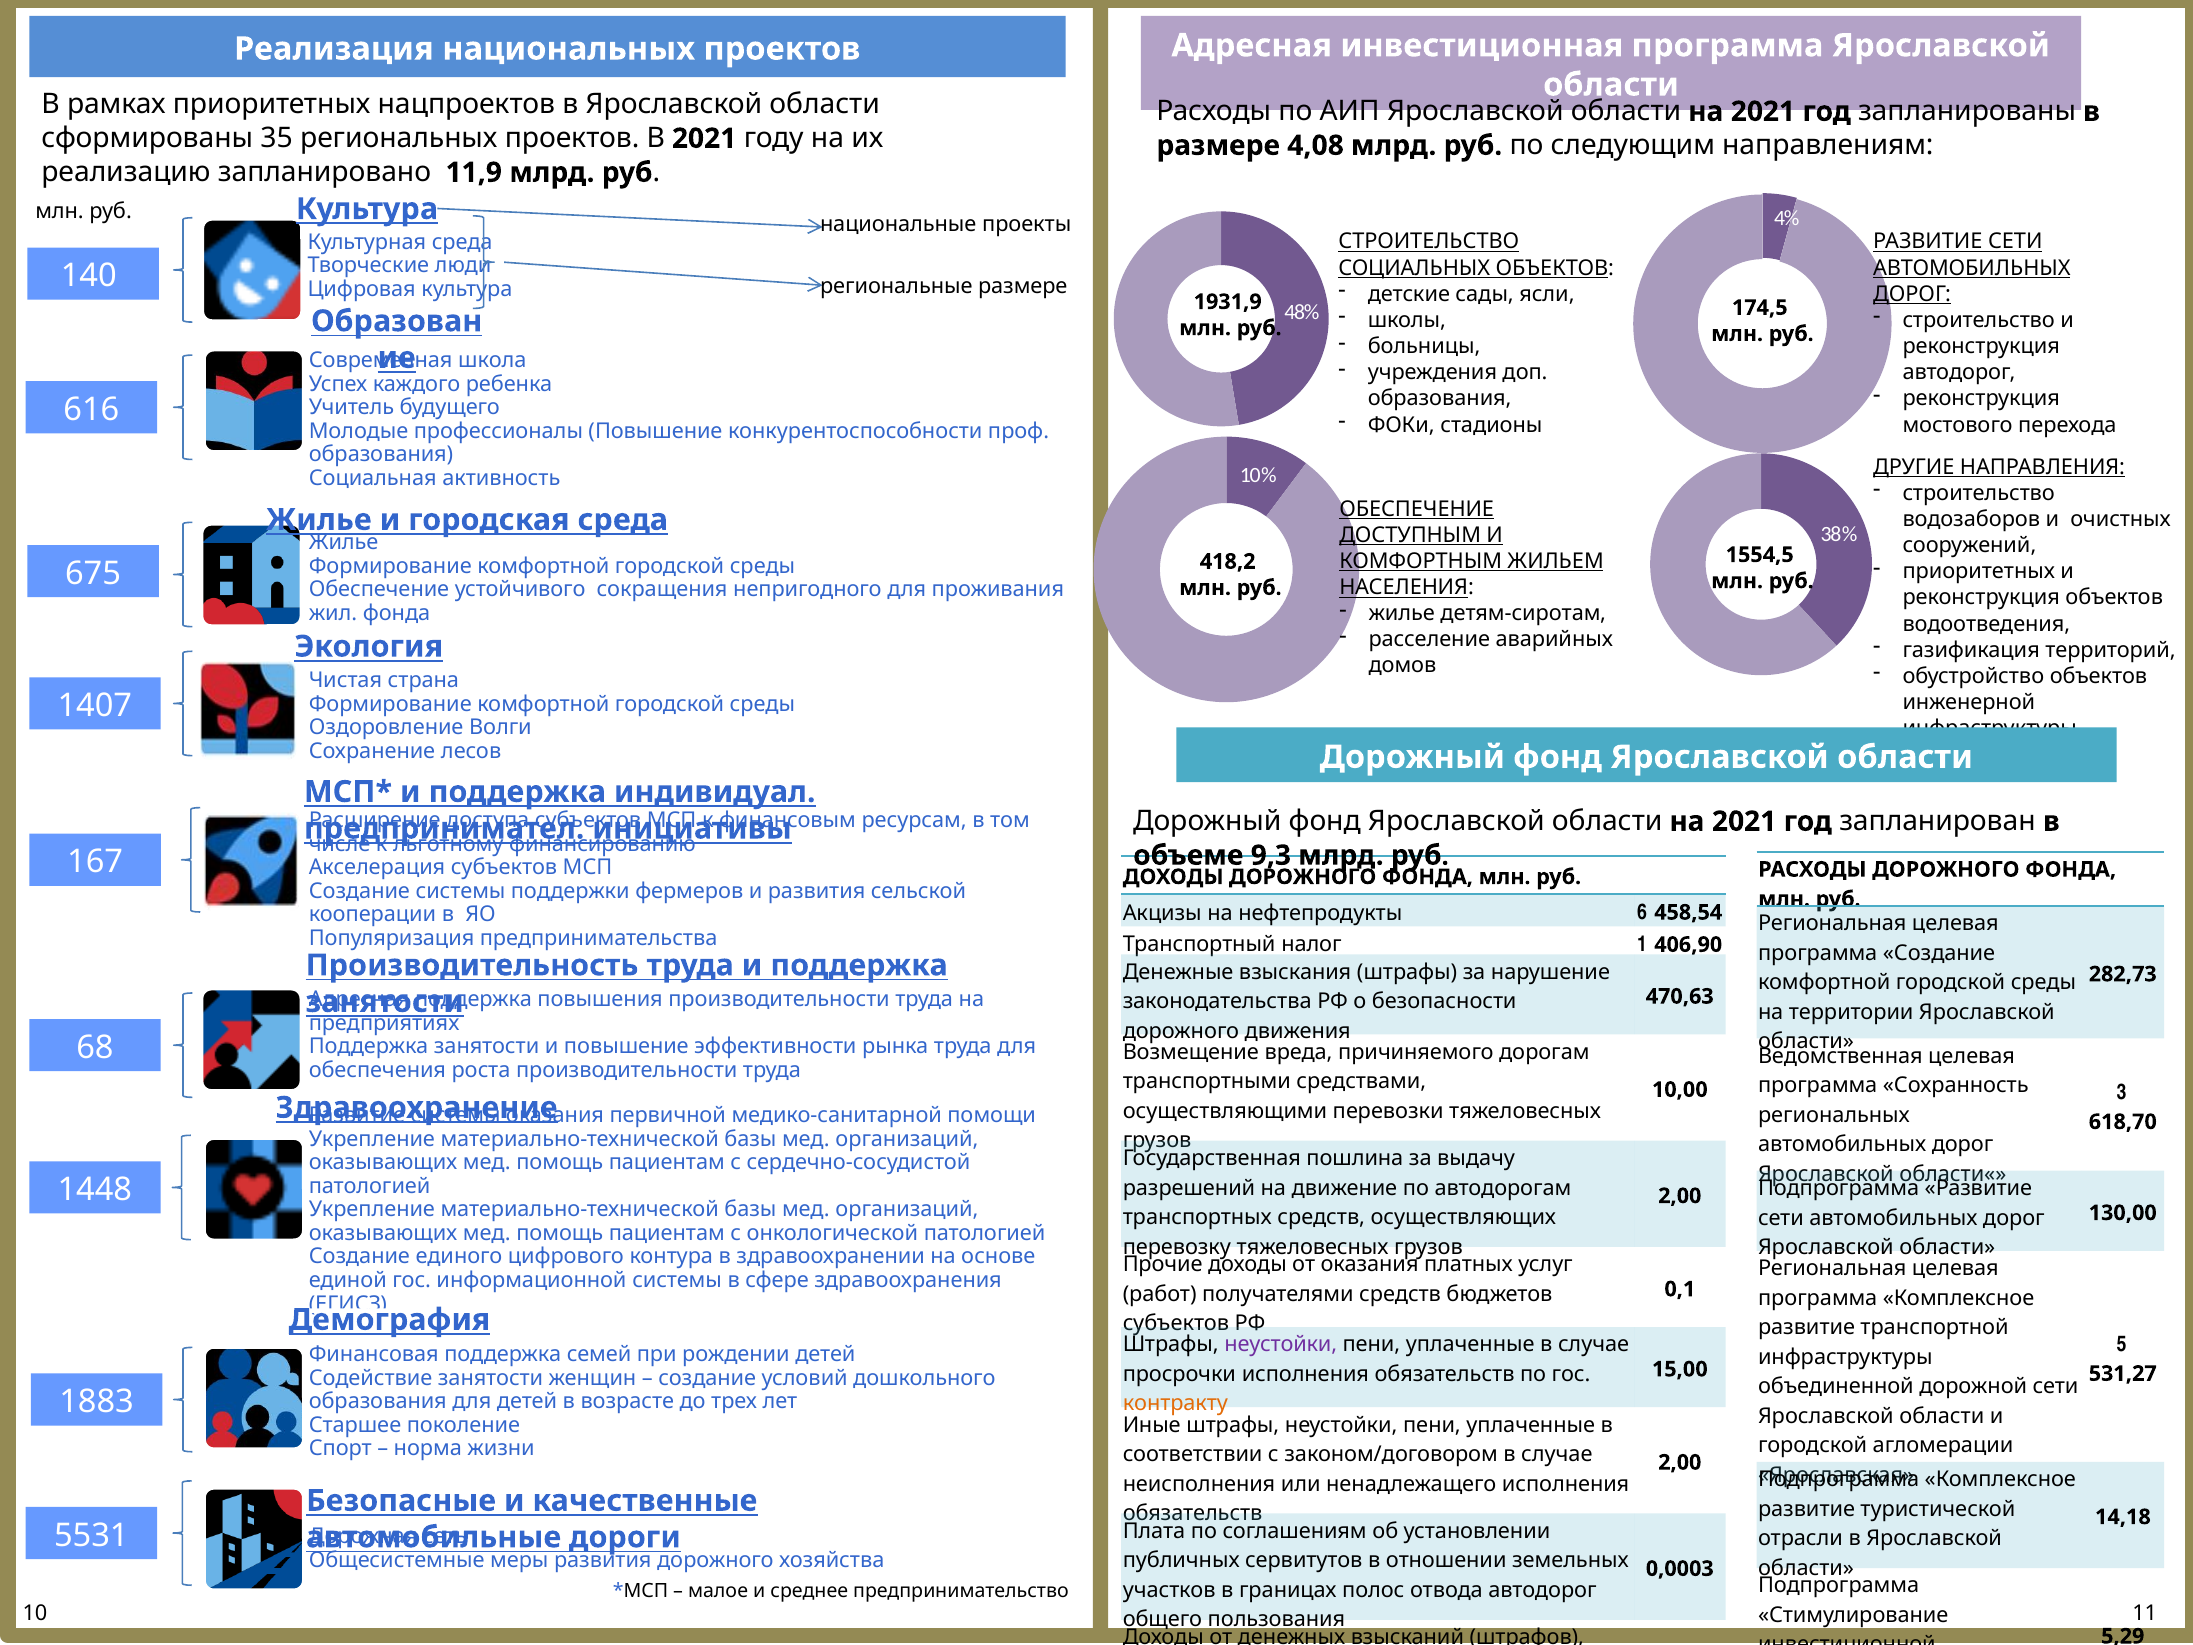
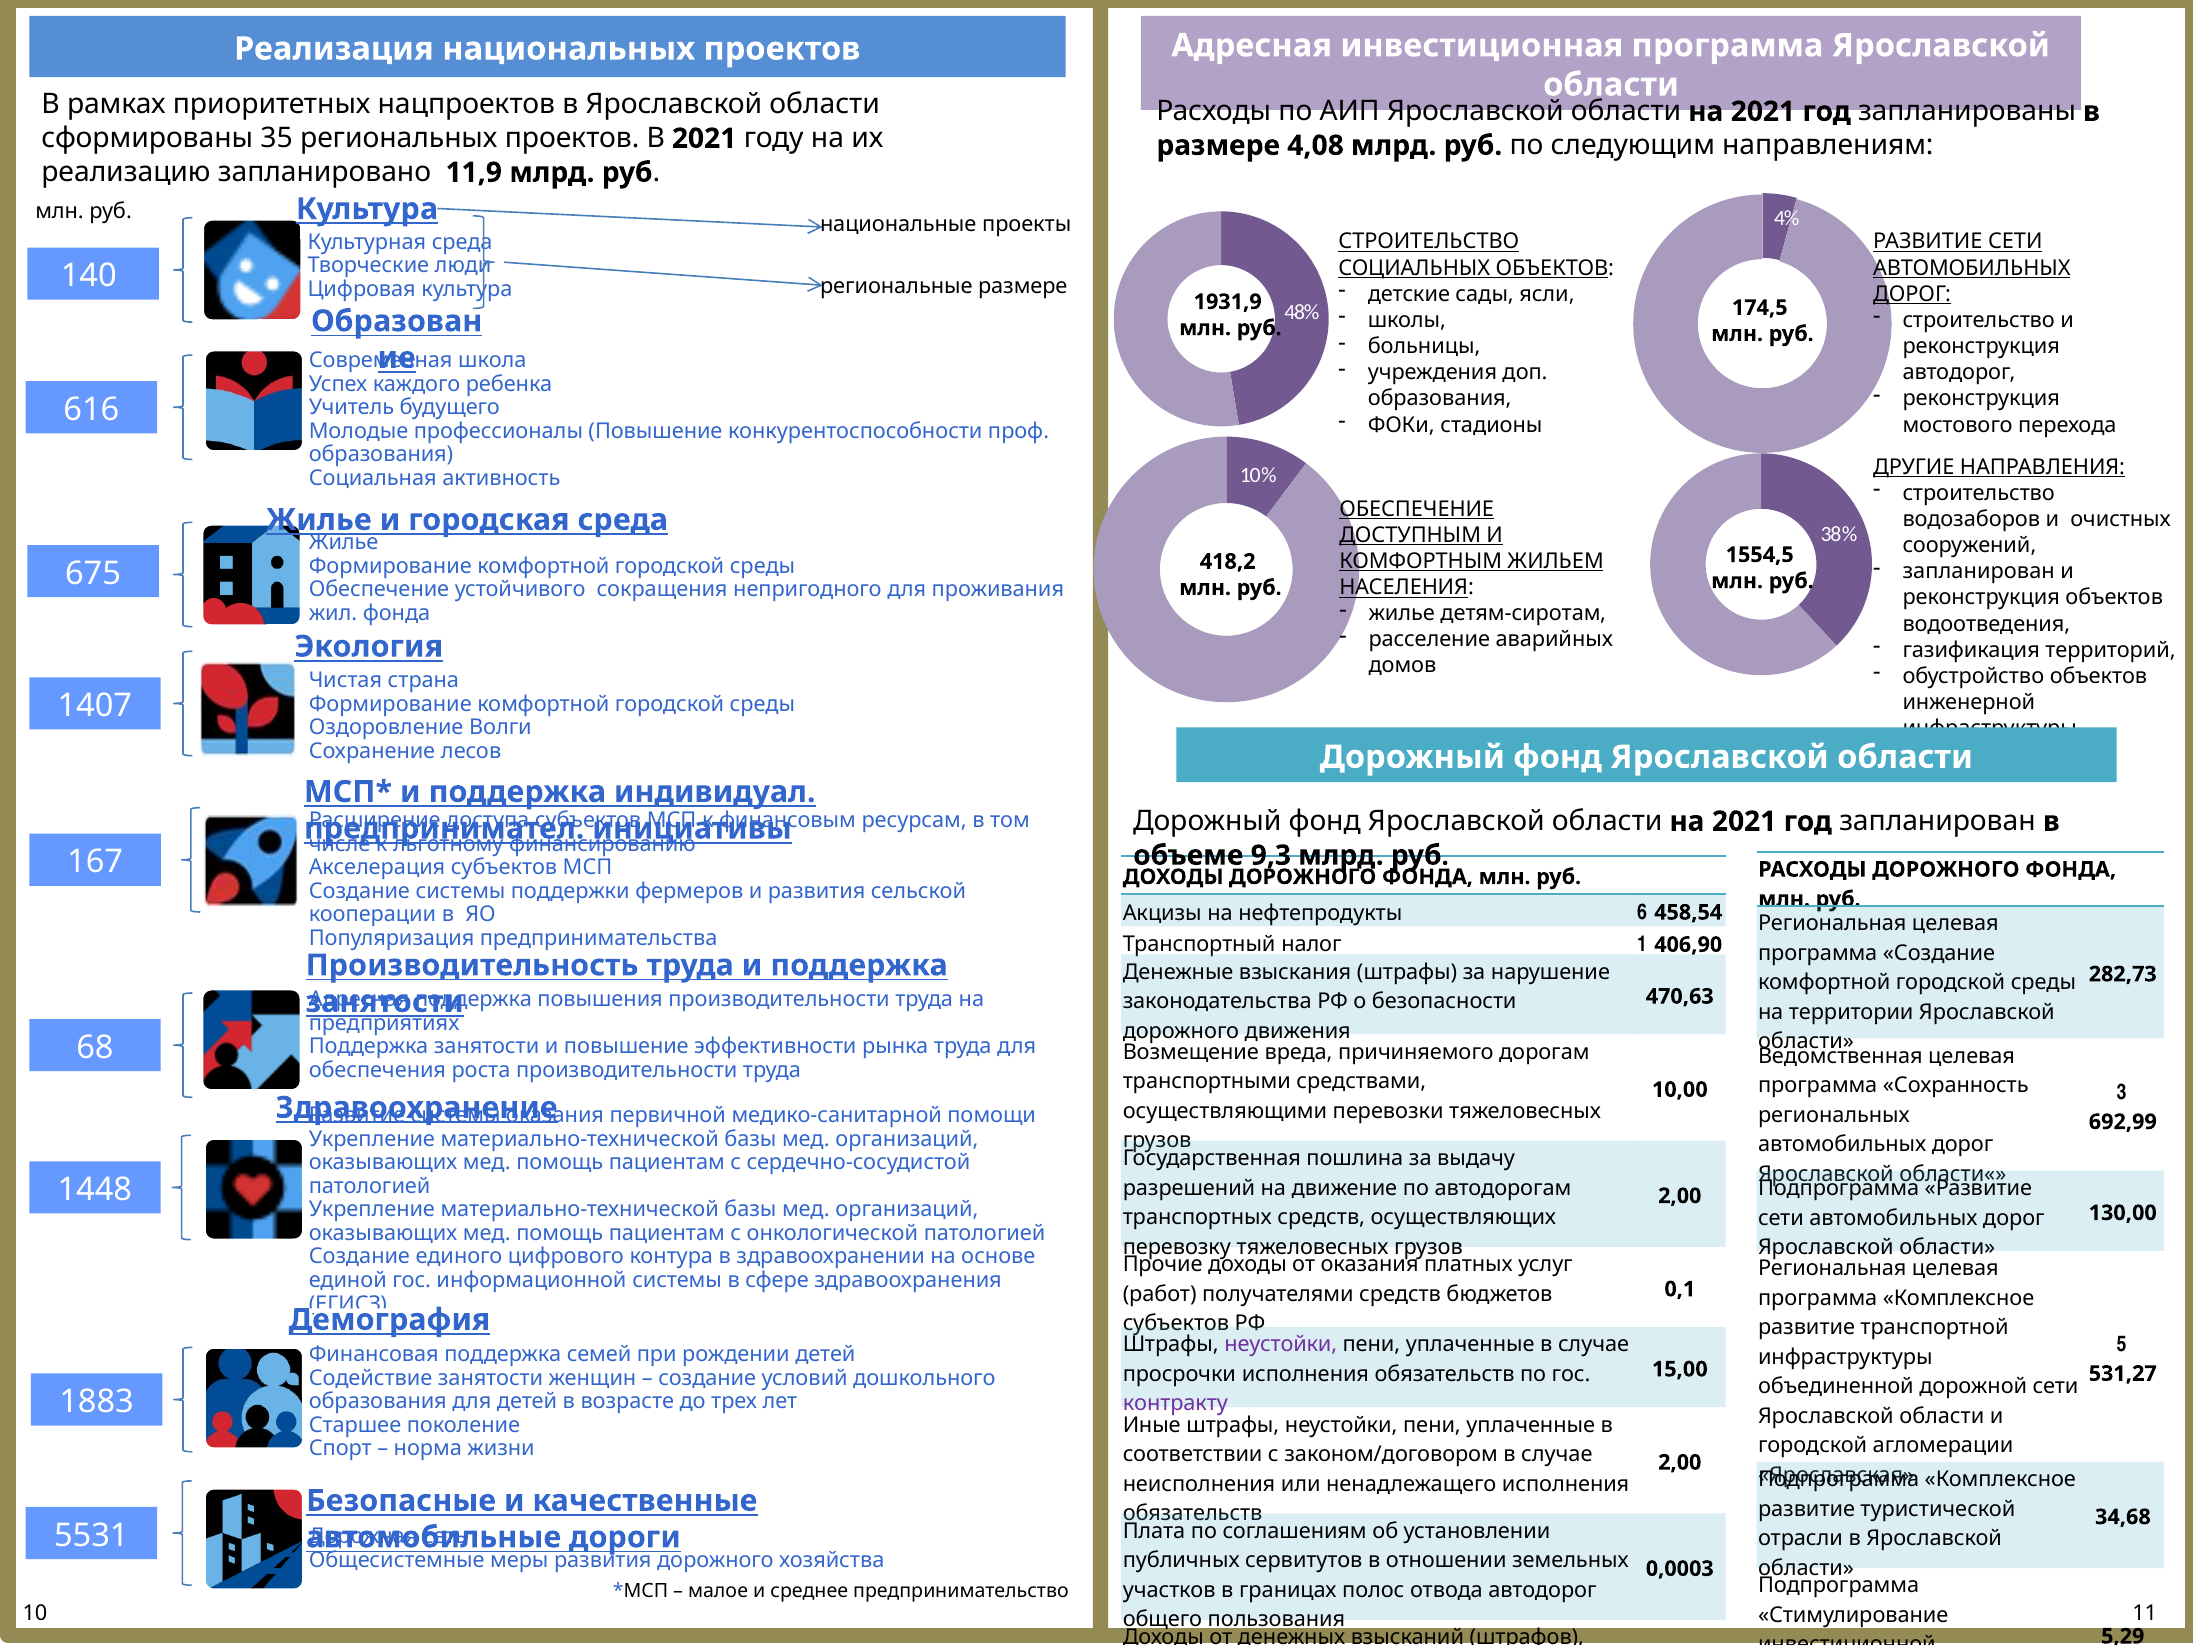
приоритетных: приоритетных -> запланирован (1979, 572)
618,70: 618,70 -> 692,99 (2123, 1122)
контракту colour: orange -> purple (1175, 1404)
14,18: 14,18 -> 34,68 (2123, 1517)
